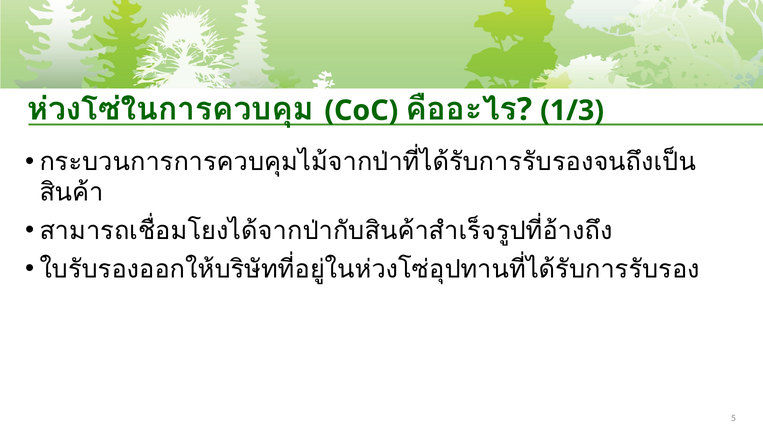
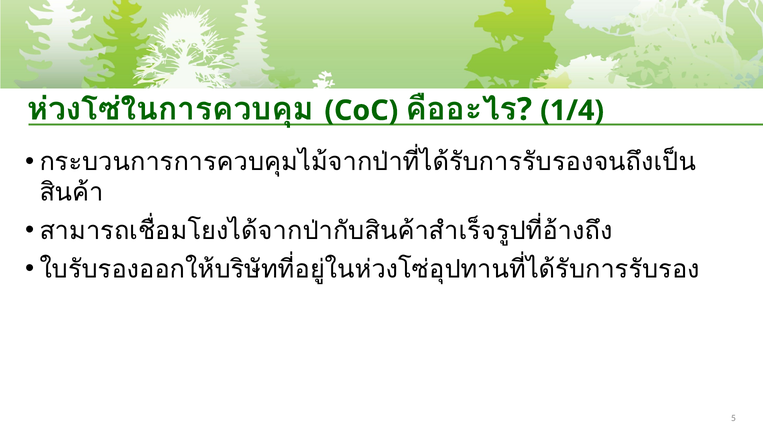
1/3: 1/3 -> 1/4 (572, 111)
